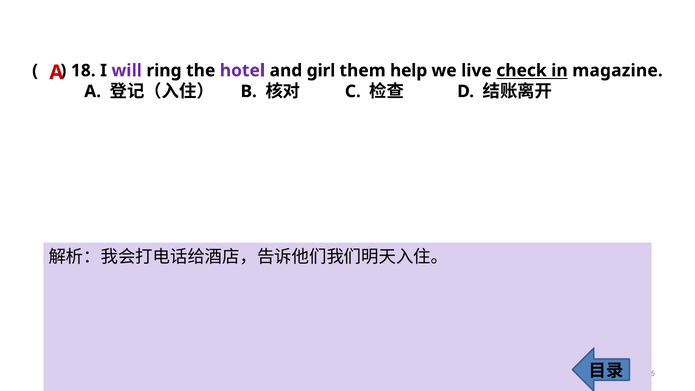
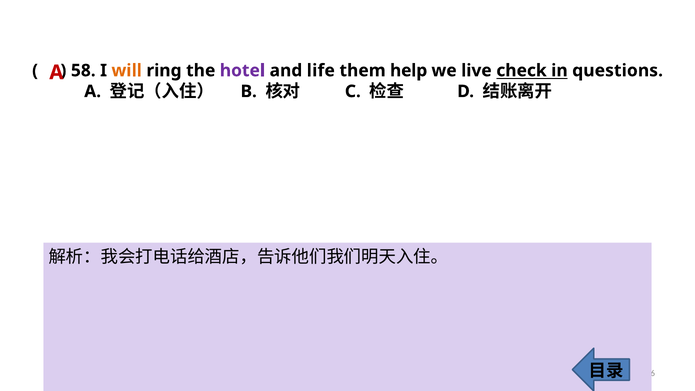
18: 18 -> 58 (83, 71)
will colour: purple -> orange (127, 71)
girl: girl -> life (321, 71)
magazine: magazine -> questions (618, 71)
